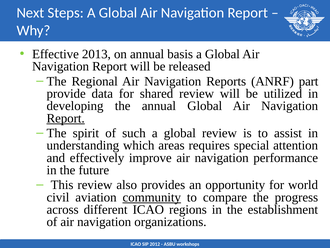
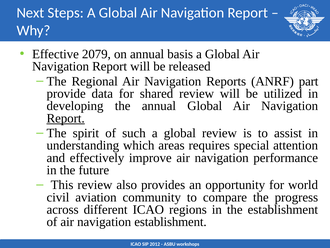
2013: 2013 -> 2079 (96, 54)
community underline: present -> none (152, 197)
navigation organizations: organizations -> establishment (170, 221)
